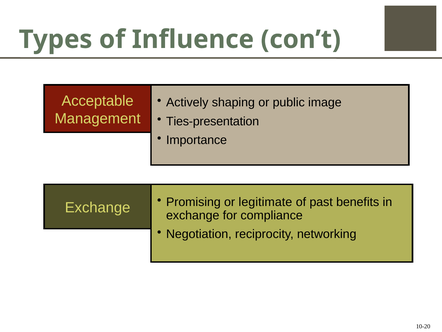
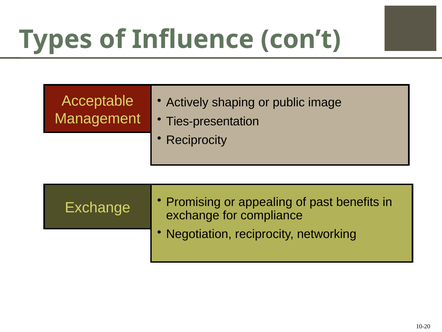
Importance: Importance -> Reciprocity (197, 140)
legitimate: legitimate -> appealing (265, 202)
